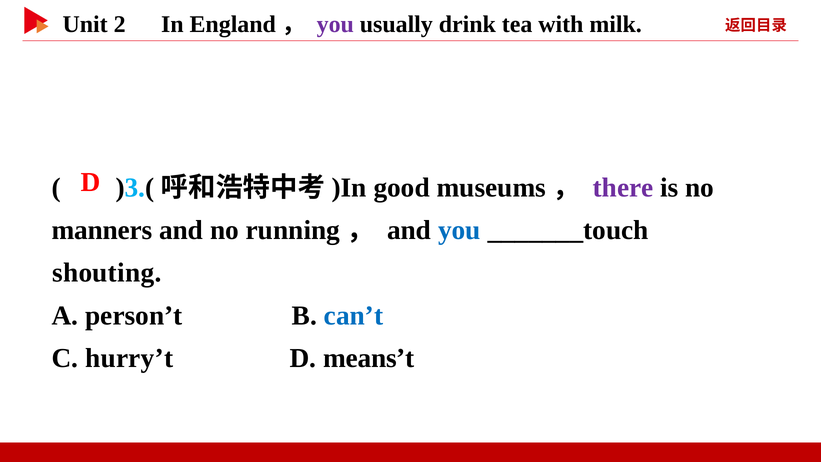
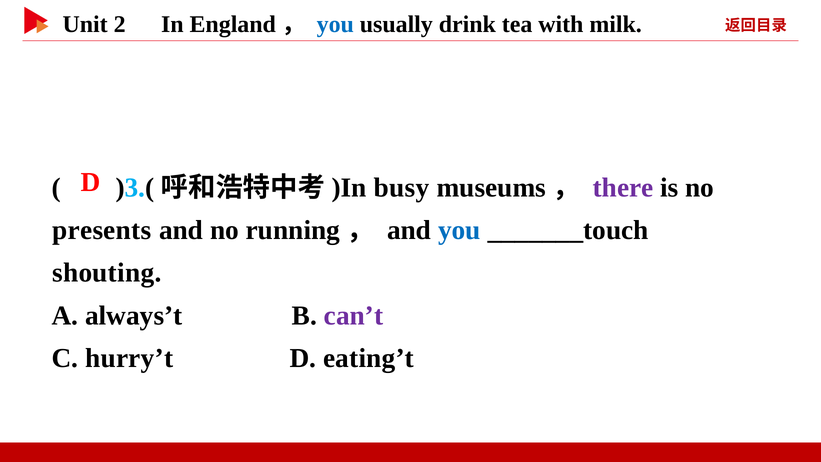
you colour: purple -> blue (335, 24)
good: good -> busy (401, 187)
manners: manners -> presents (102, 230)
person’t: person’t -> always’t (134, 316)
can’t colour: blue -> purple (353, 316)
means’t: means’t -> eating’t (369, 358)
